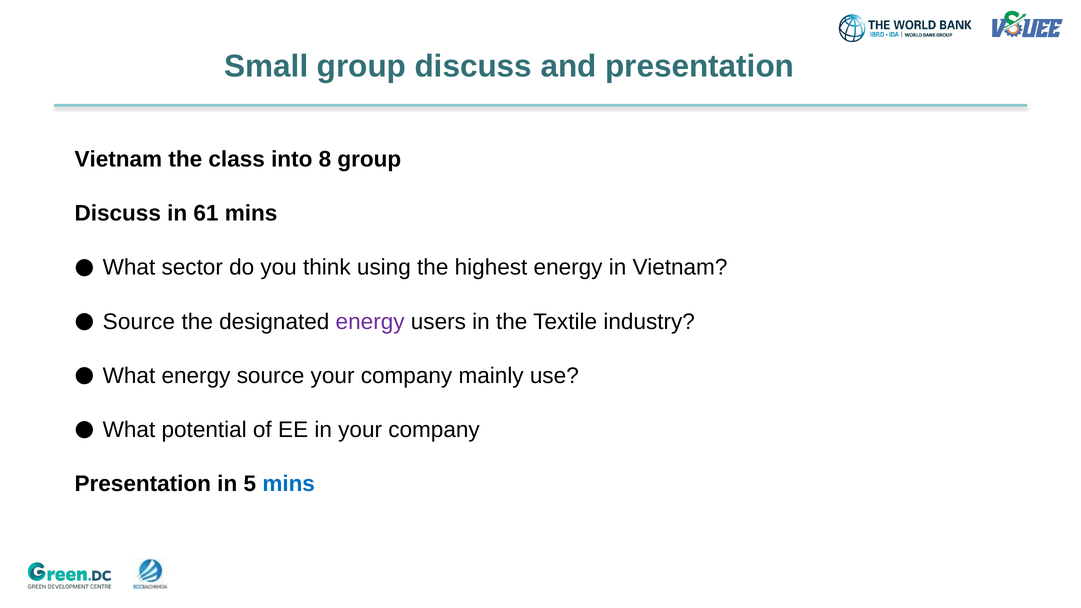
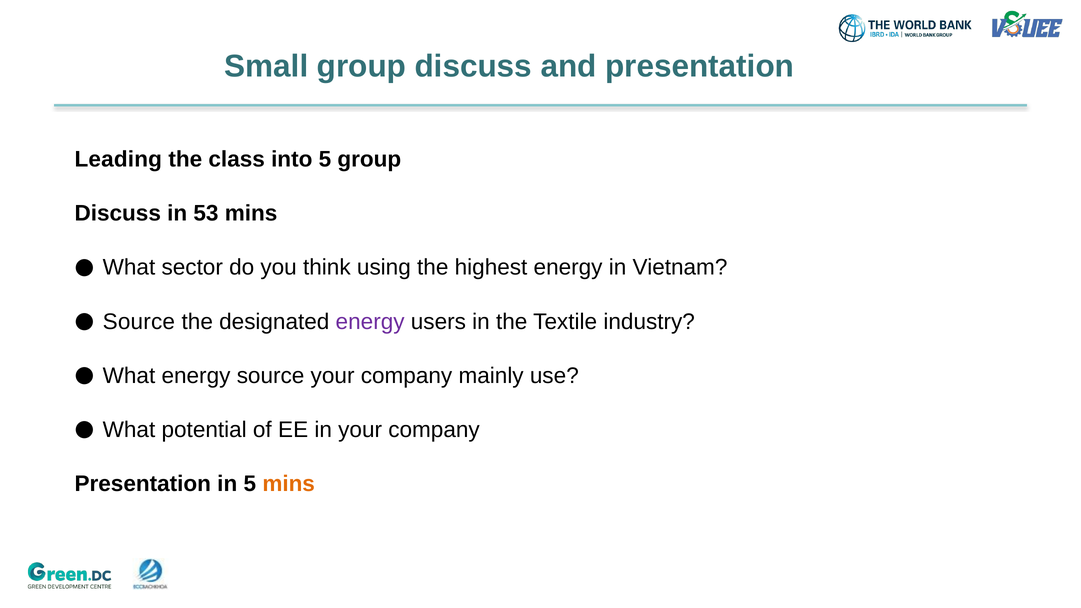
Vietnam: Vietnam -> Leading (118, 159)
into 8: 8 -> 5 (325, 159)
61: 61 -> 53 (206, 214)
mins colour: blue -> orange (289, 484)
